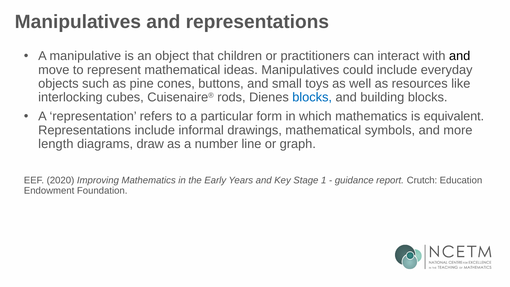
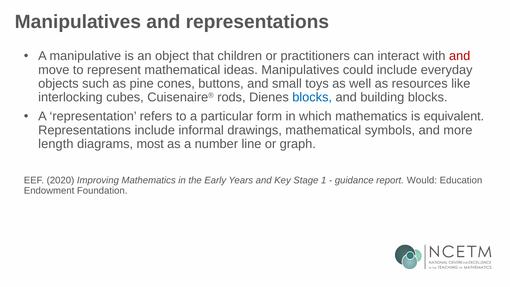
and colour: black -> red (460, 56)
draw: draw -> most (150, 144)
Crutch: Crutch -> Would (422, 180)
